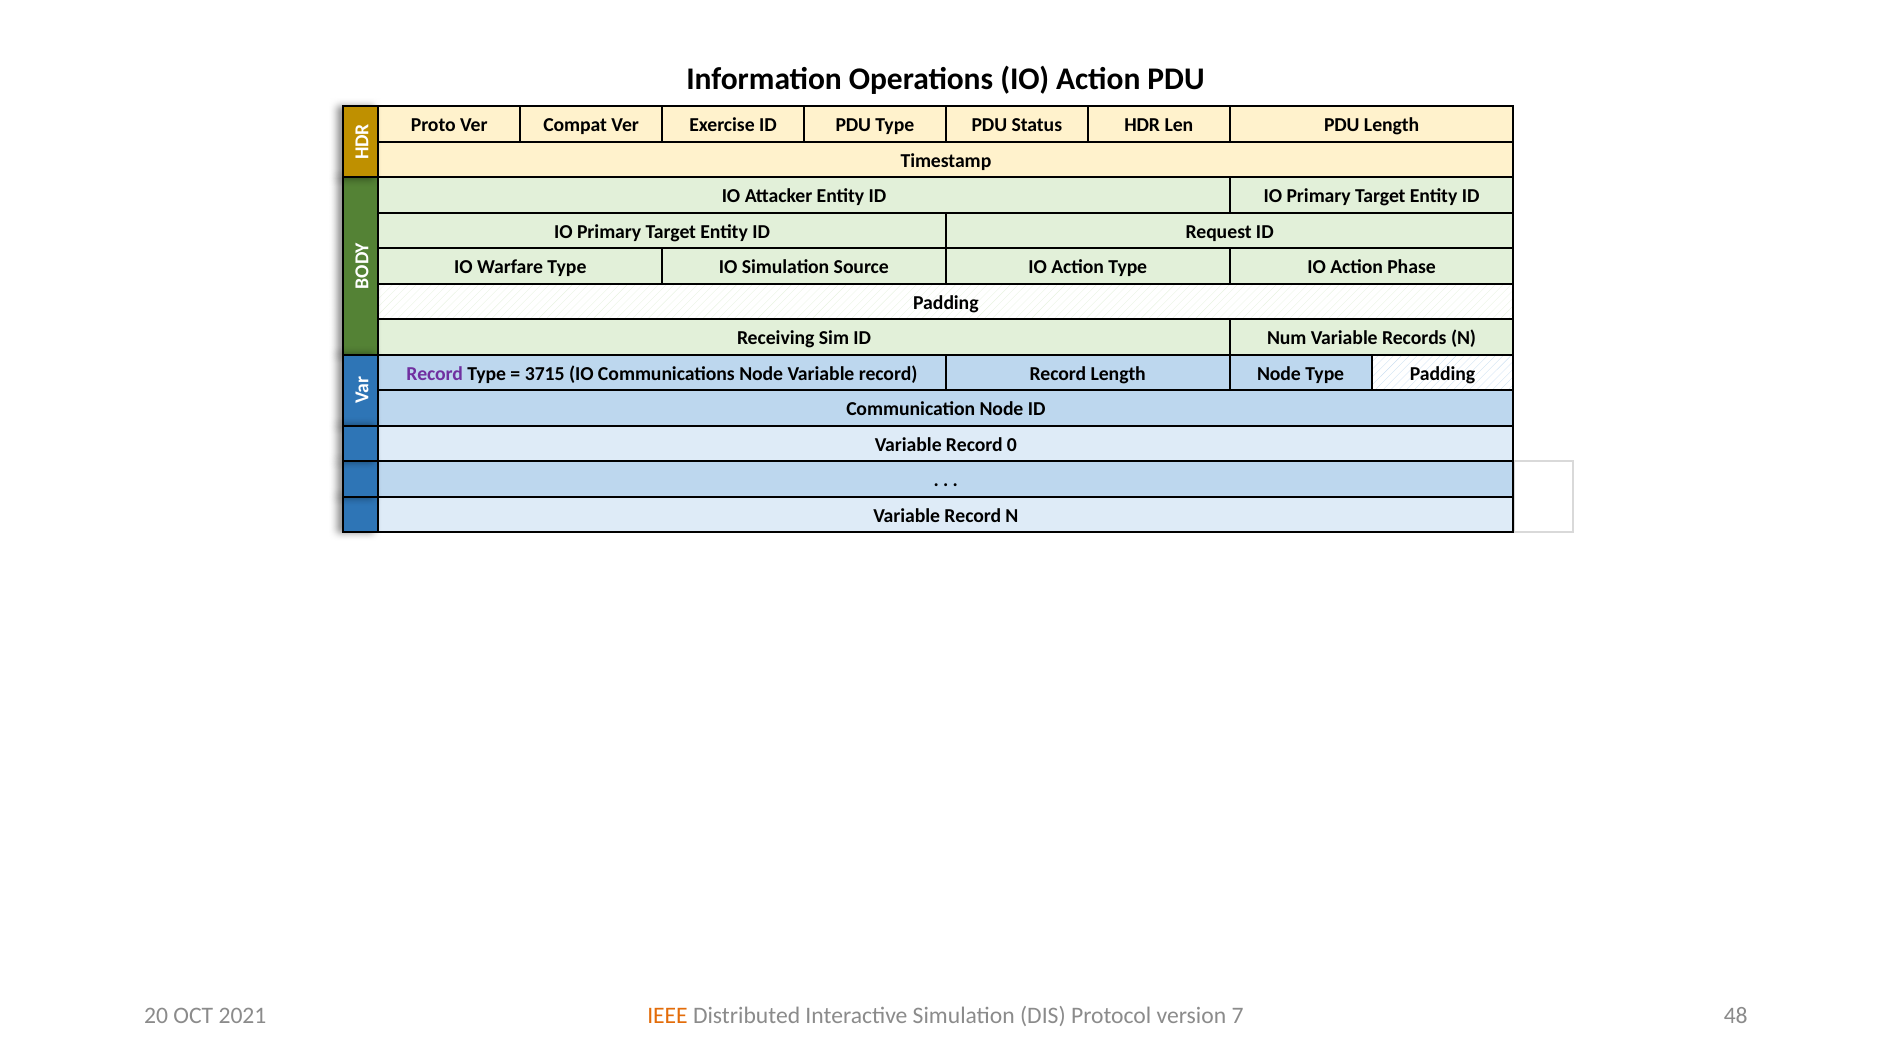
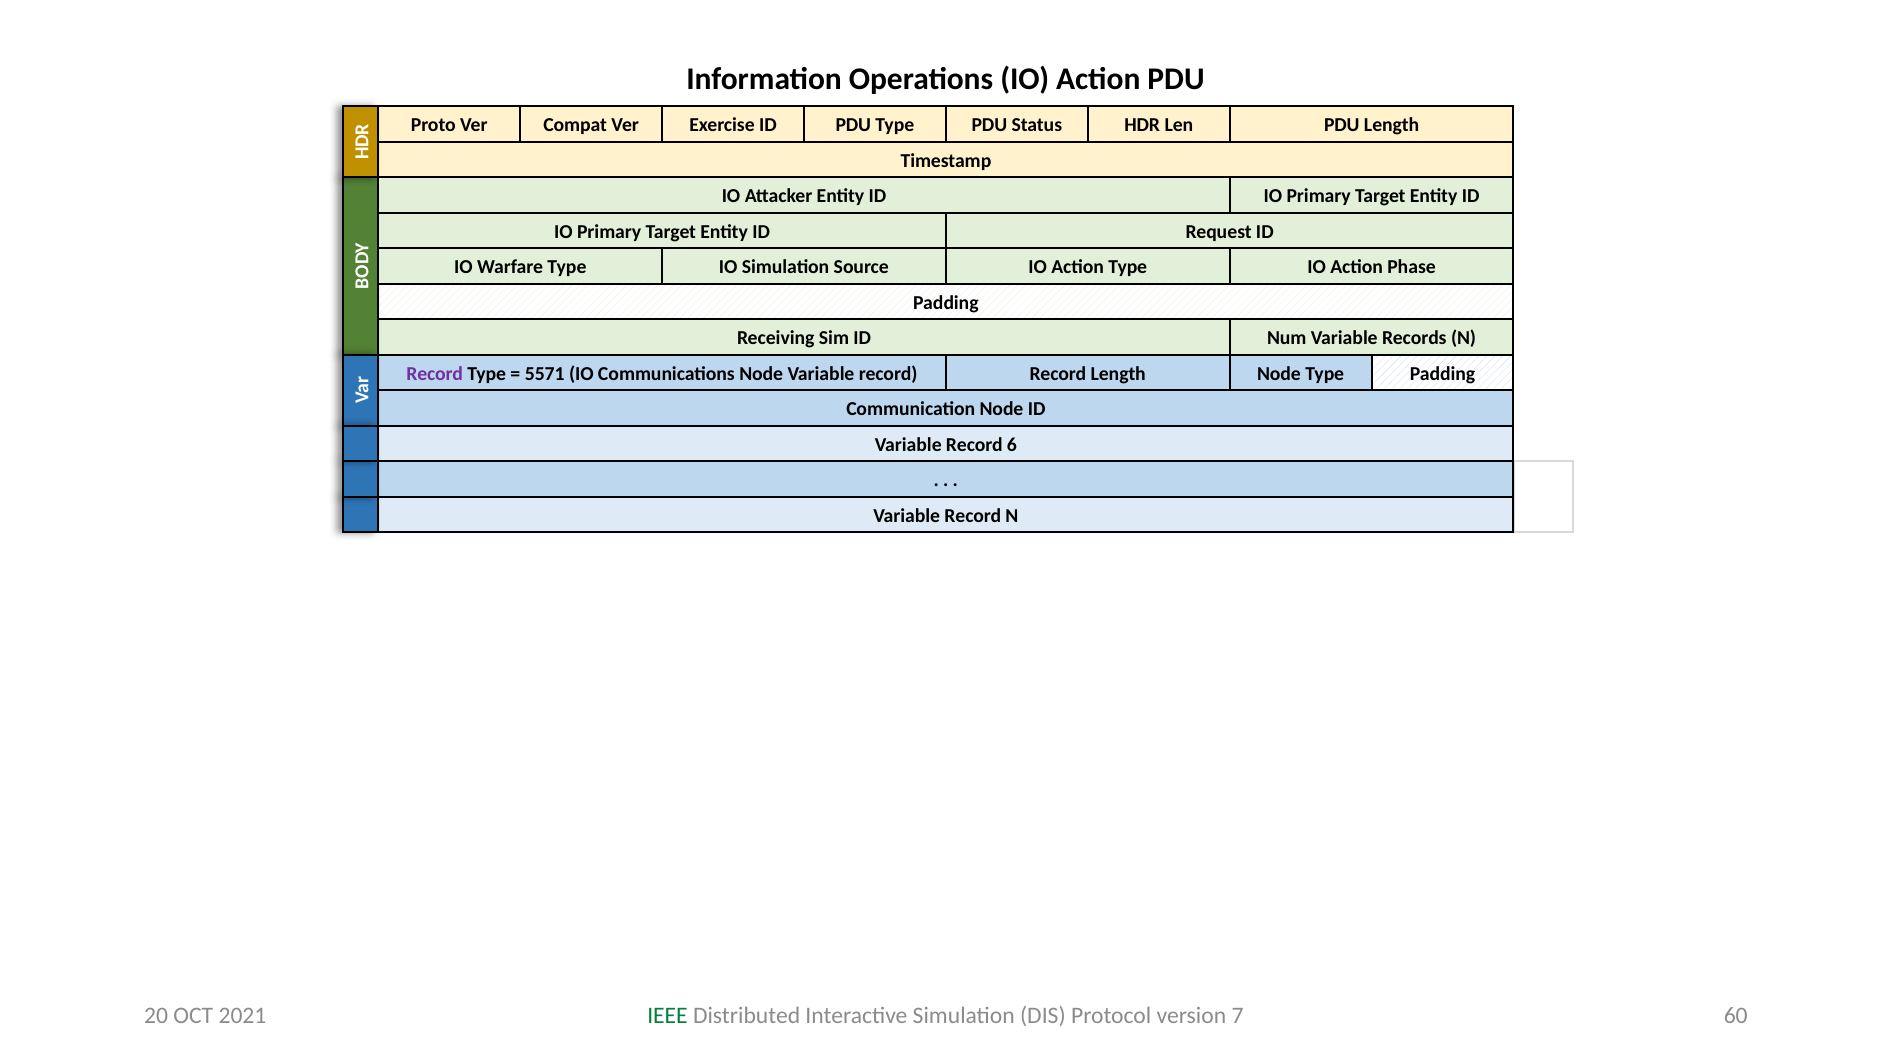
3715: 3715 -> 5571 (545, 374)
0: 0 -> 6 (1012, 446)
IEEE colour: orange -> green (668, 1016)
48: 48 -> 60 (1736, 1016)
